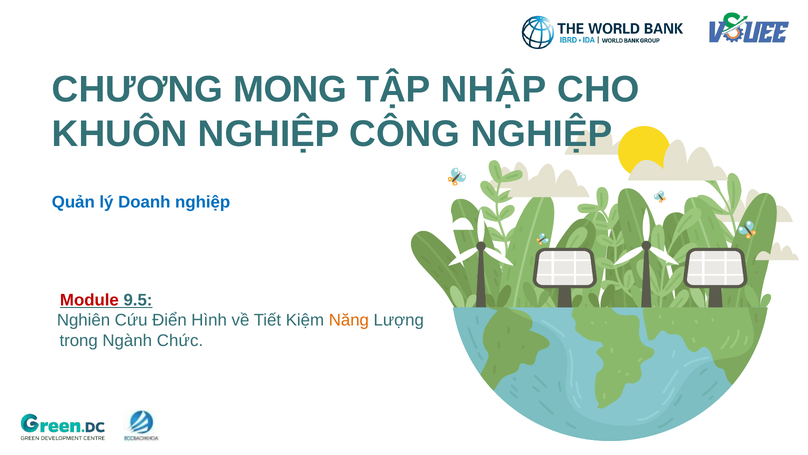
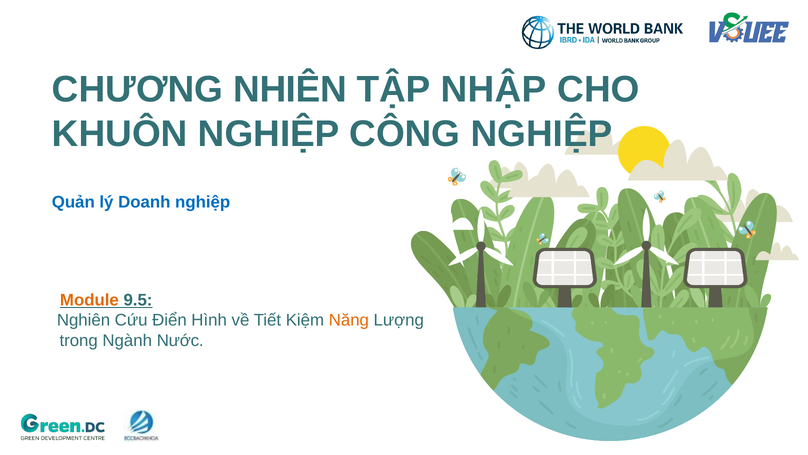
MONG: MONG -> NHIÊN (290, 89)
Module colour: red -> orange (89, 300)
Chức: Chức -> Nước (180, 340)
